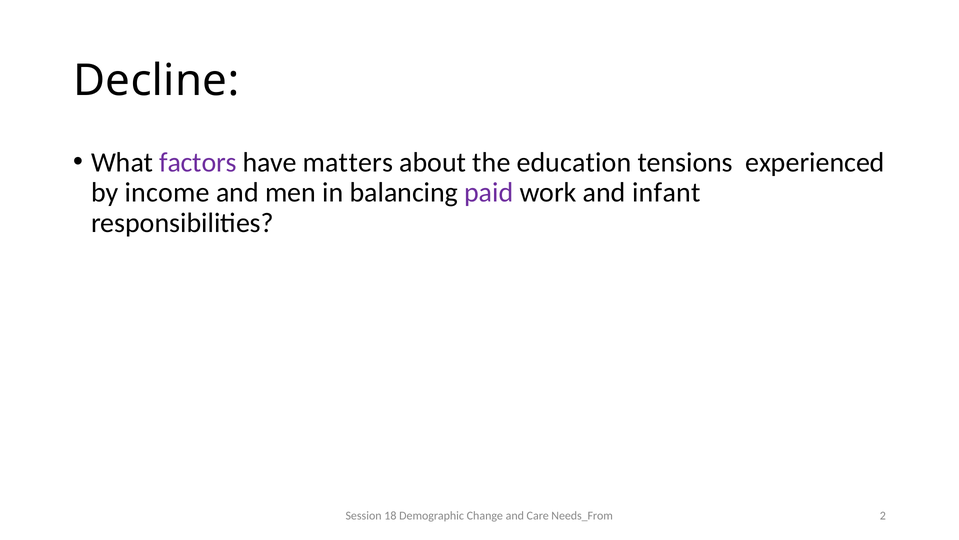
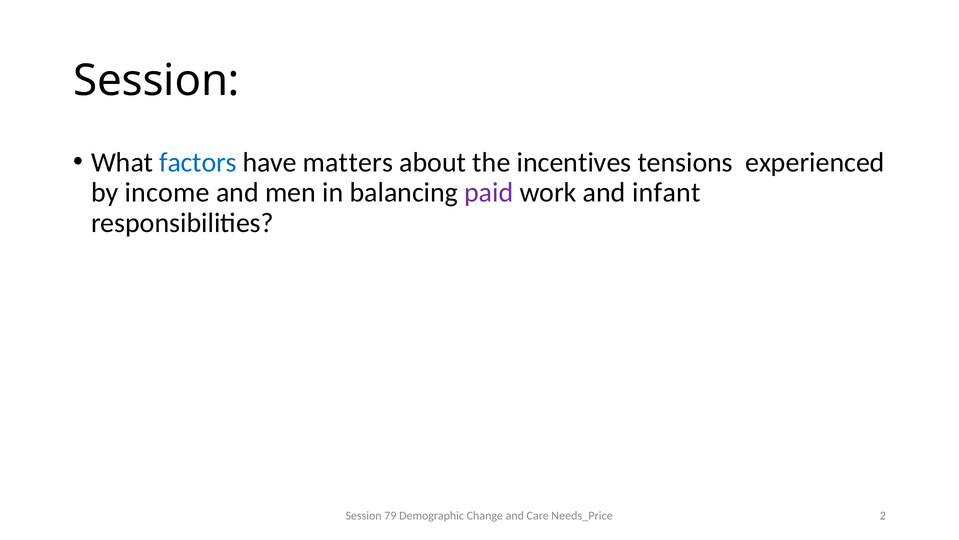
Decline: Decline -> Session (156, 81)
factors colour: purple -> blue (198, 162)
education: education -> incentives (574, 162)
18: 18 -> 79 (390, 515)
Needs_From: Needs_From -> Needs_Price (582, 515)
